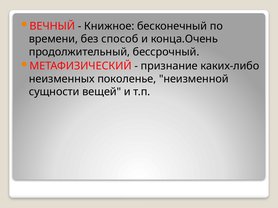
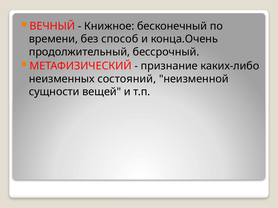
поколенье: поколенье -> состояний (127, 79)
